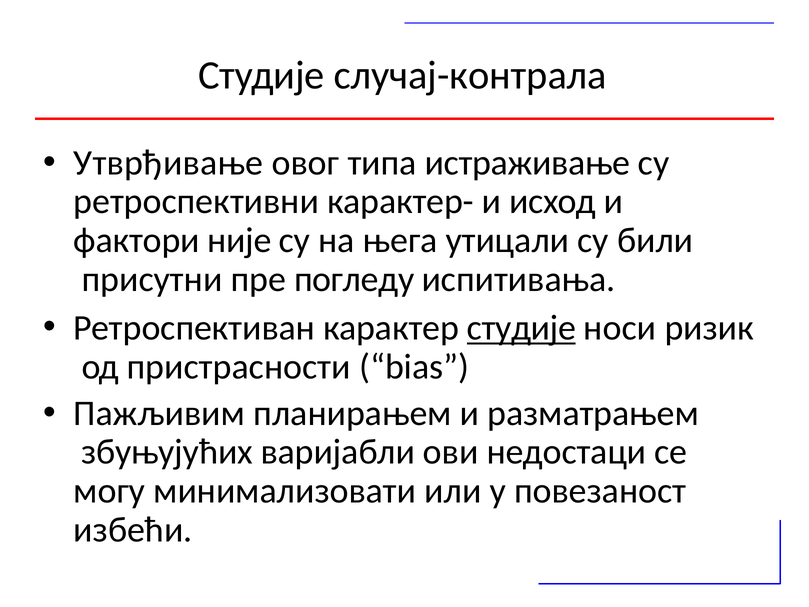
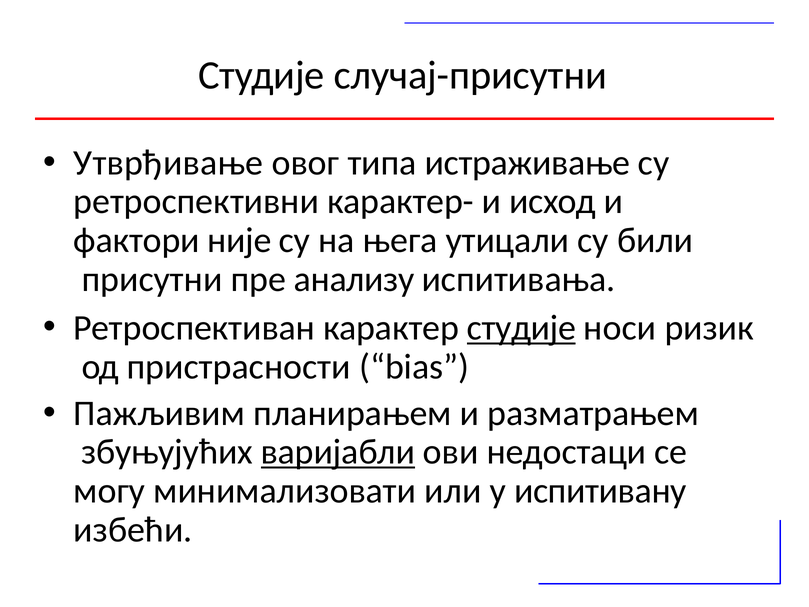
случај-контрала: случај-контрала -> случај-присутни (470, 75)
погледу: погледу -> анализу (354, 279)
варијабли underline: none -> present (338, 452)
повезаност: повезаност -> испитивану (600, 491)
